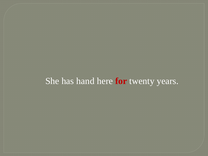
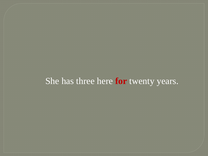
hand: hand -> three (85, 81)
